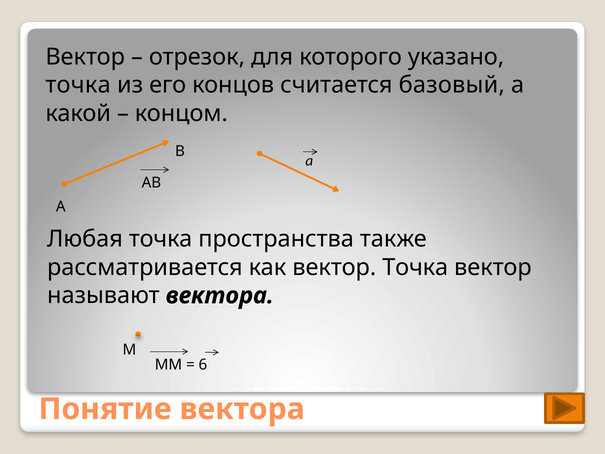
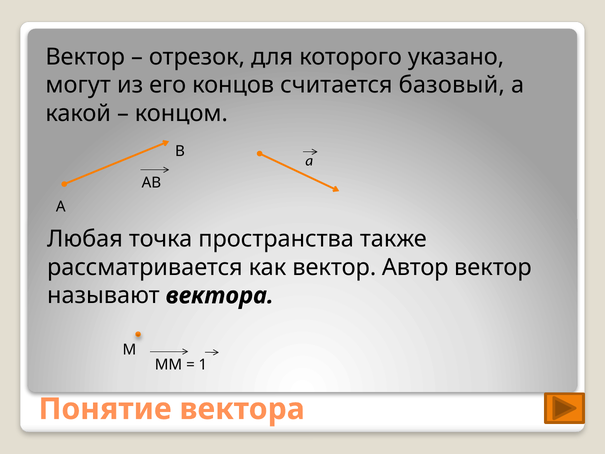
точка: точка -> могут (78, 85)
вектор Точка: Точка -> Автор (415, 267)
6: 6 -> 1 (203, 364)
